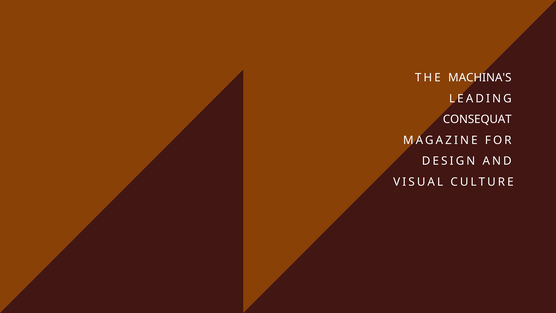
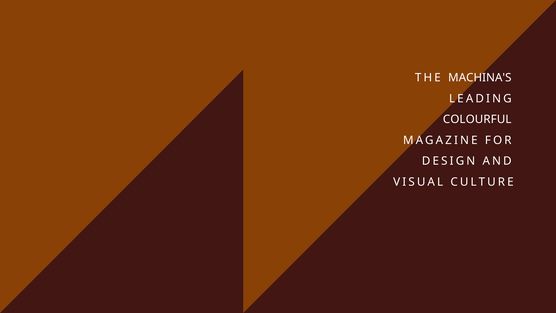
CONSEQUAT: CONSEQUAT -> COLOURFUL (477, 119)
